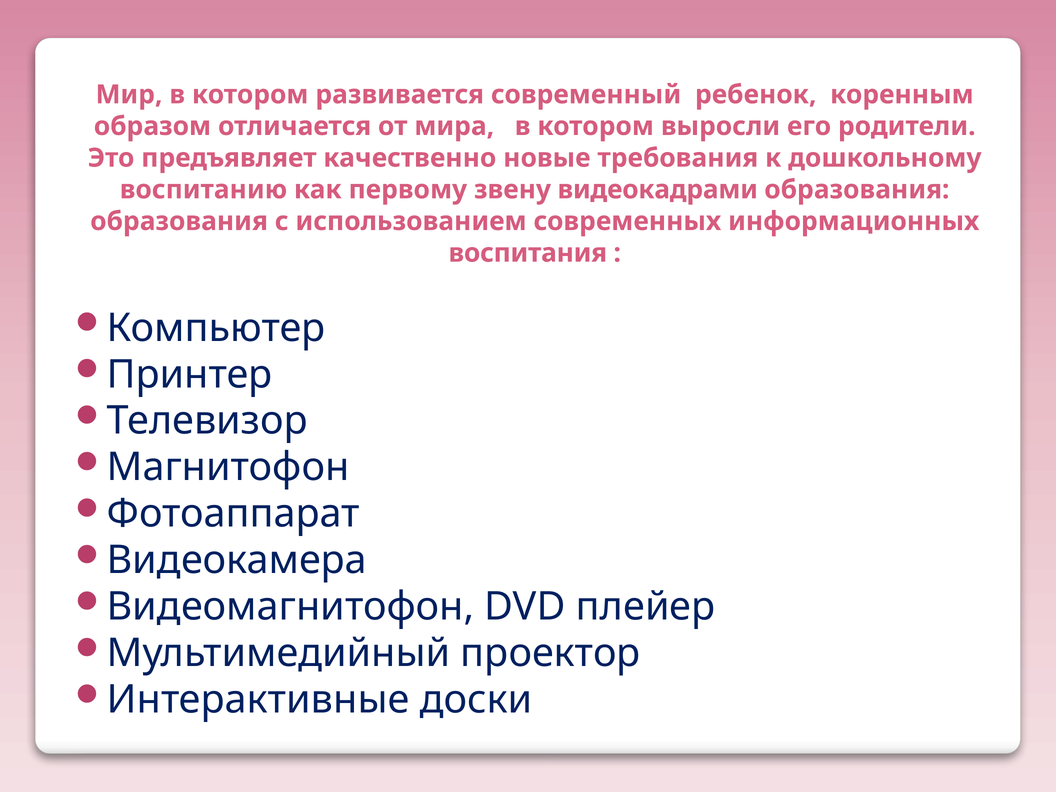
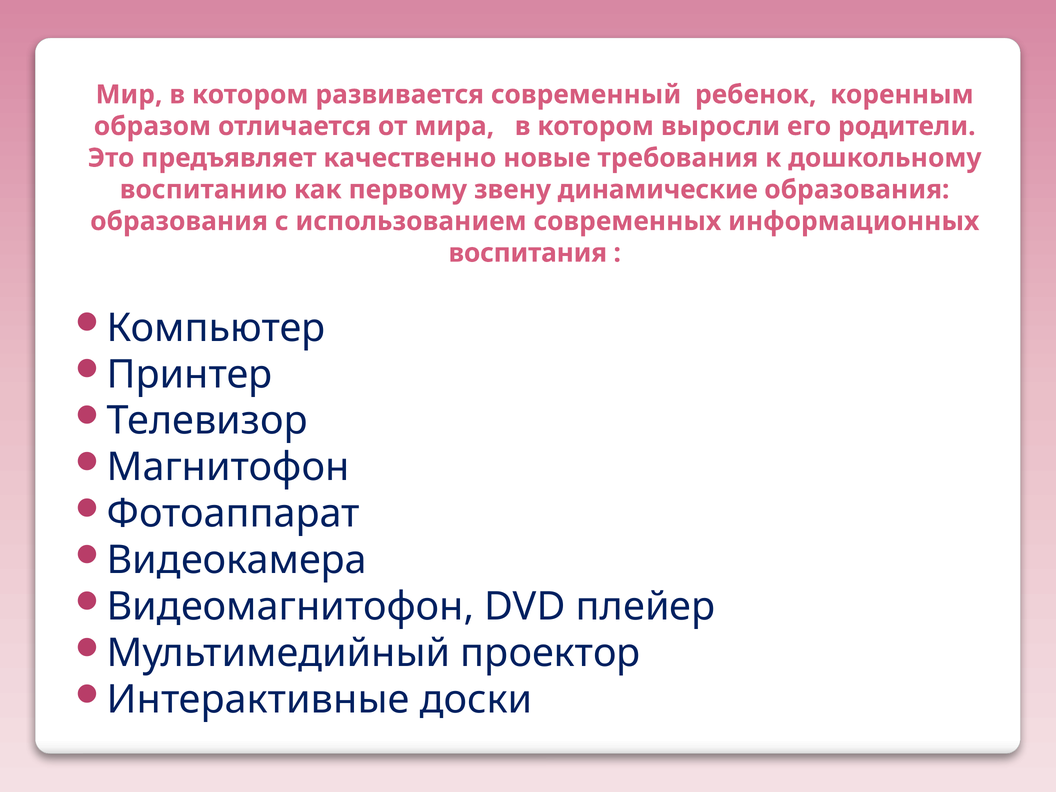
видеокадрами: видеокадрами -> динамические (658, 190)
